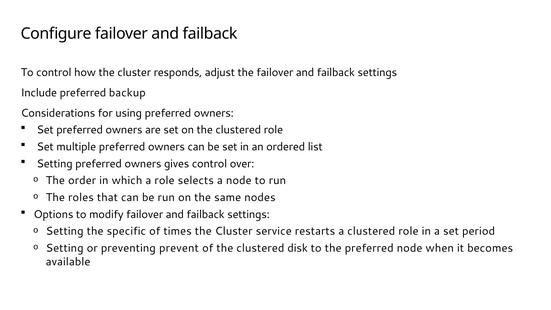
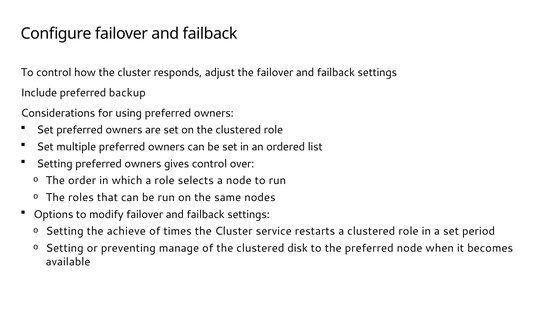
specific: specific -> achieve (126, 231)
prevent: prevent -> manage (179, 248)
